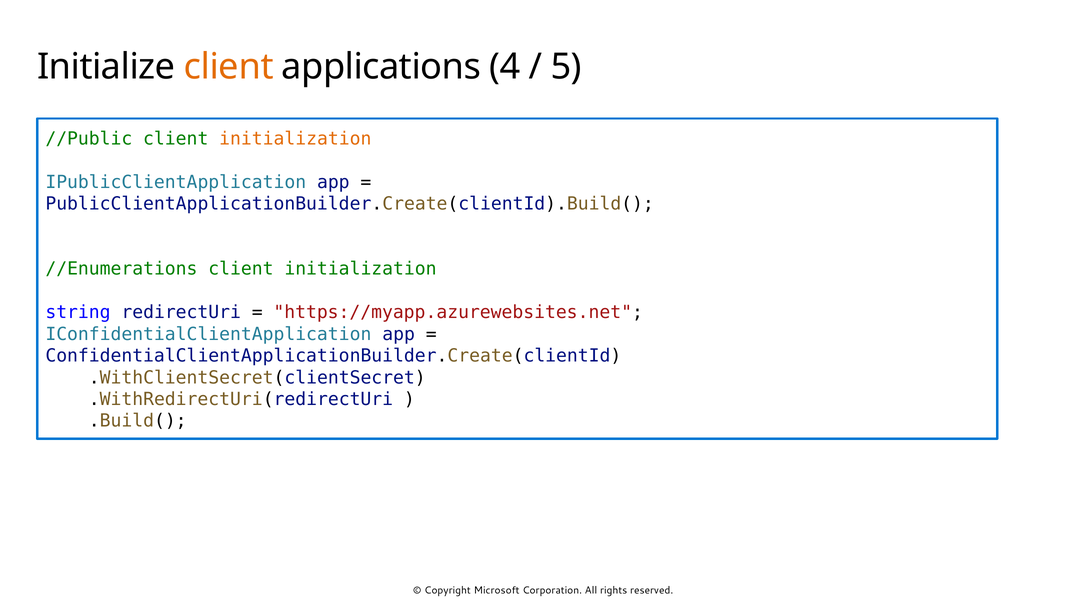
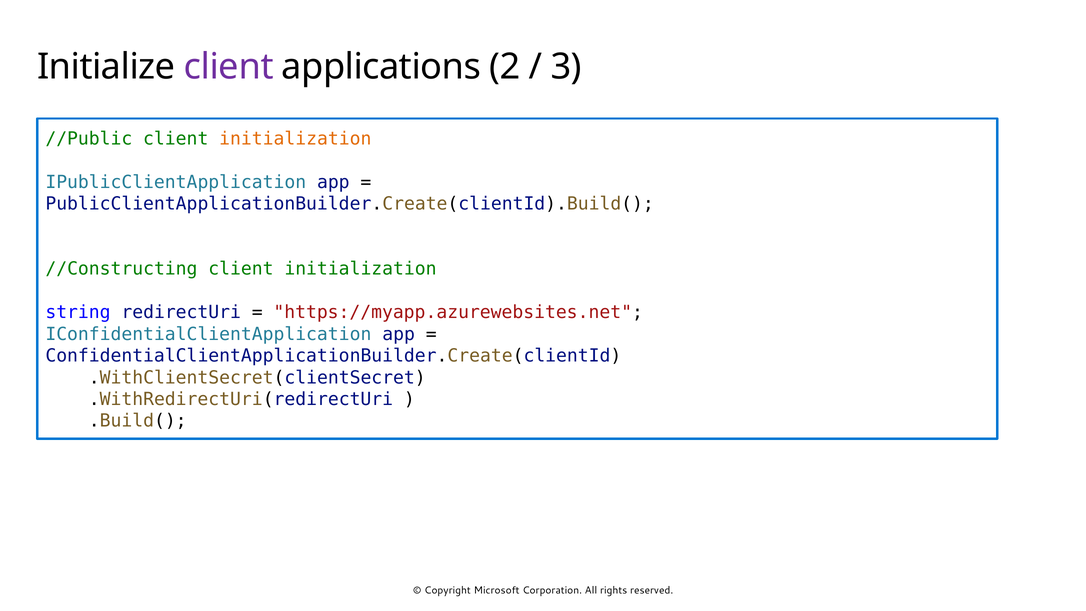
client colour: orange -> purple (229, 67)
4: 4 -> 2 (505, 67)
5: 5 -> 3 (566, 67)
//Enumerations: //Enumerations -> //Constructing (121, 269)
